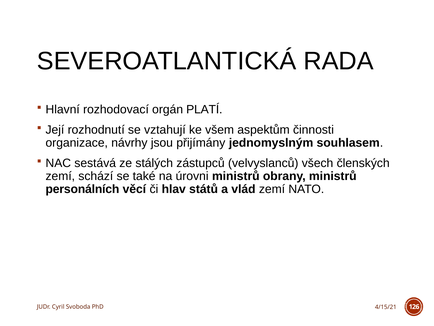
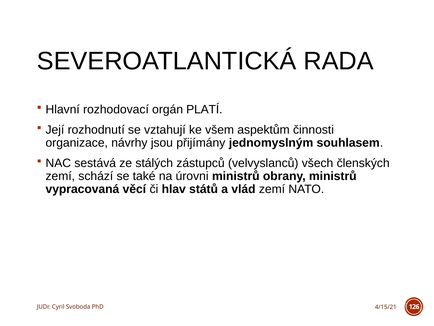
personálních: personálních -> vypracovaná (82, 189)
